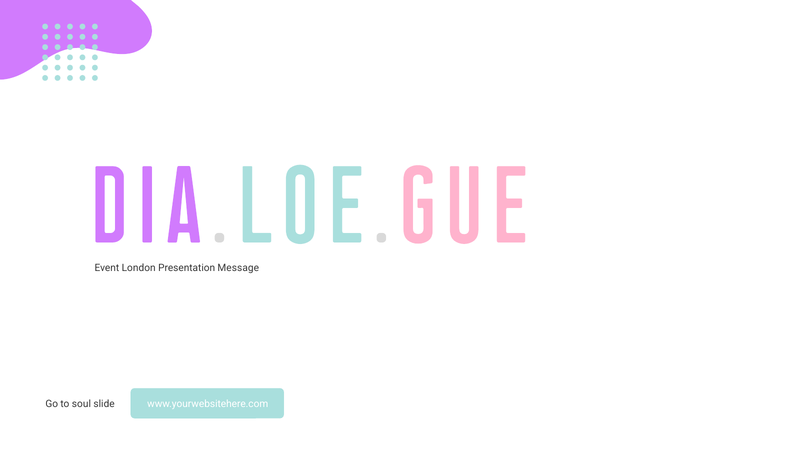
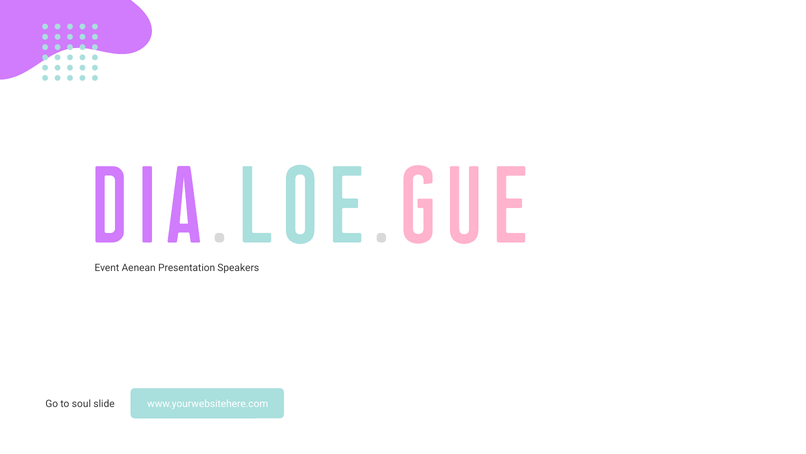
London: London -> Aenean (139, 267)
Message: Message -> Speakers (238, 267)
